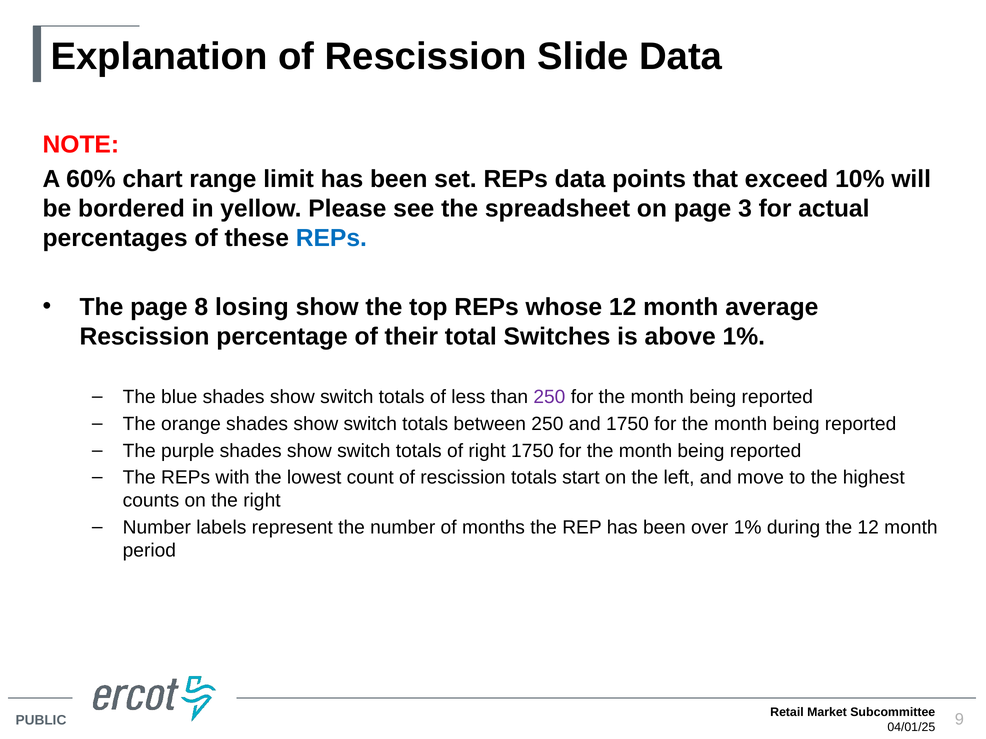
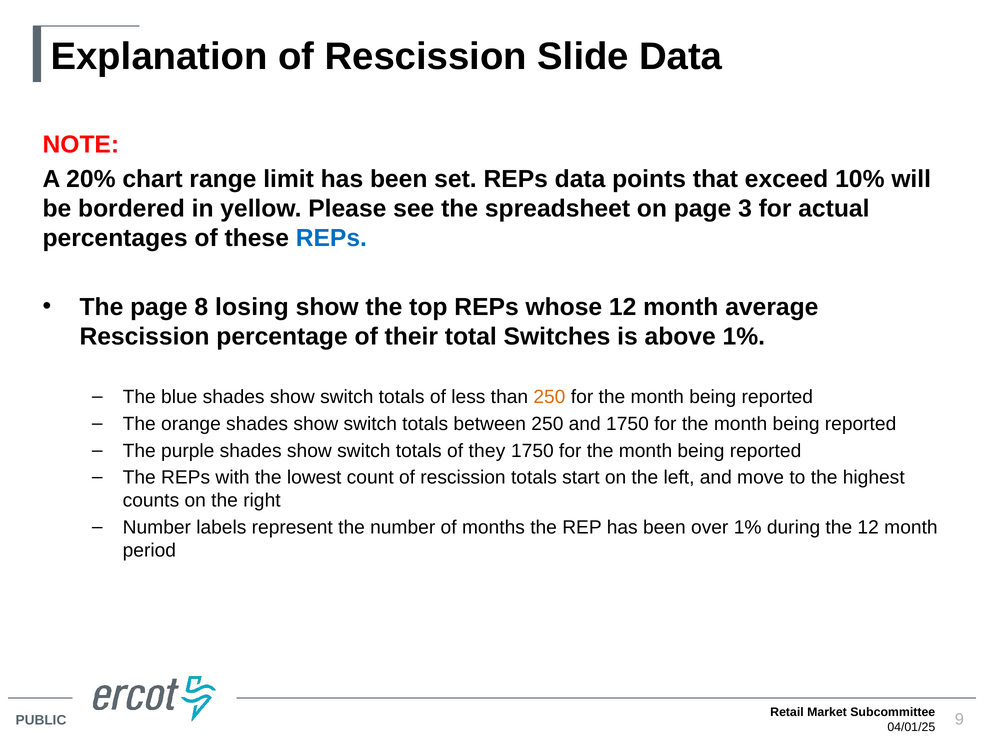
60%: 60% -> 20% (91, 179)
250 colour: purple -> orange (549, 397)
of right: right -> they (487, 451)
